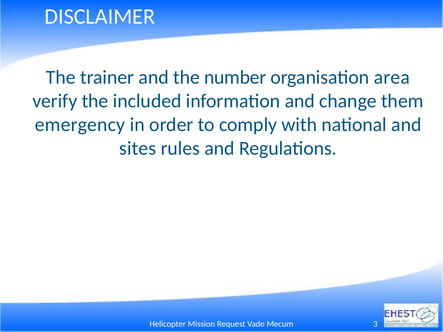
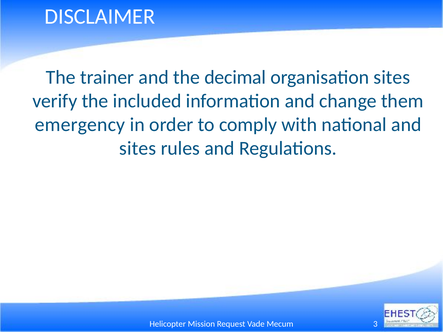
number: number -> decimal (235, 77)
organisation area: area -> sites (392, 77)
